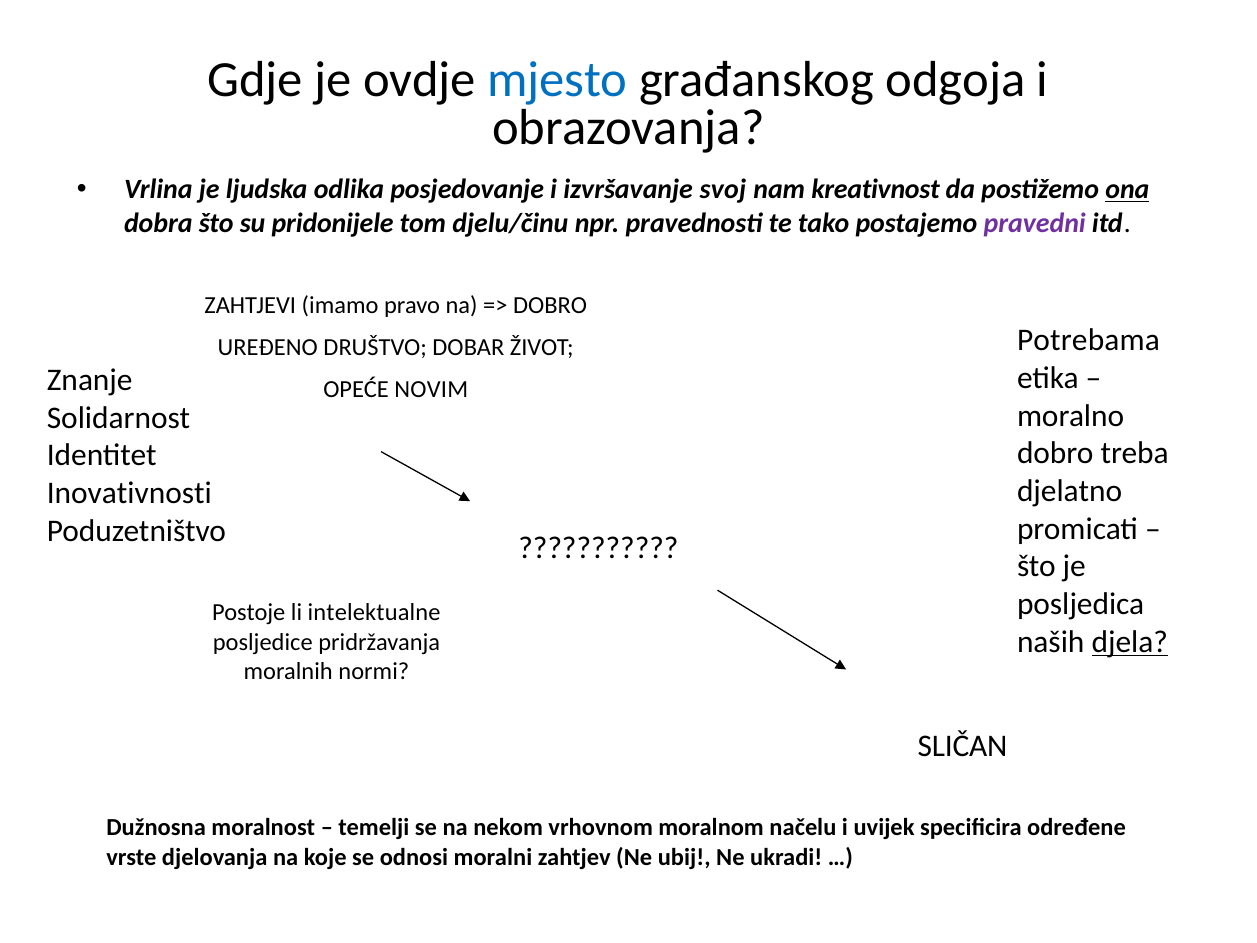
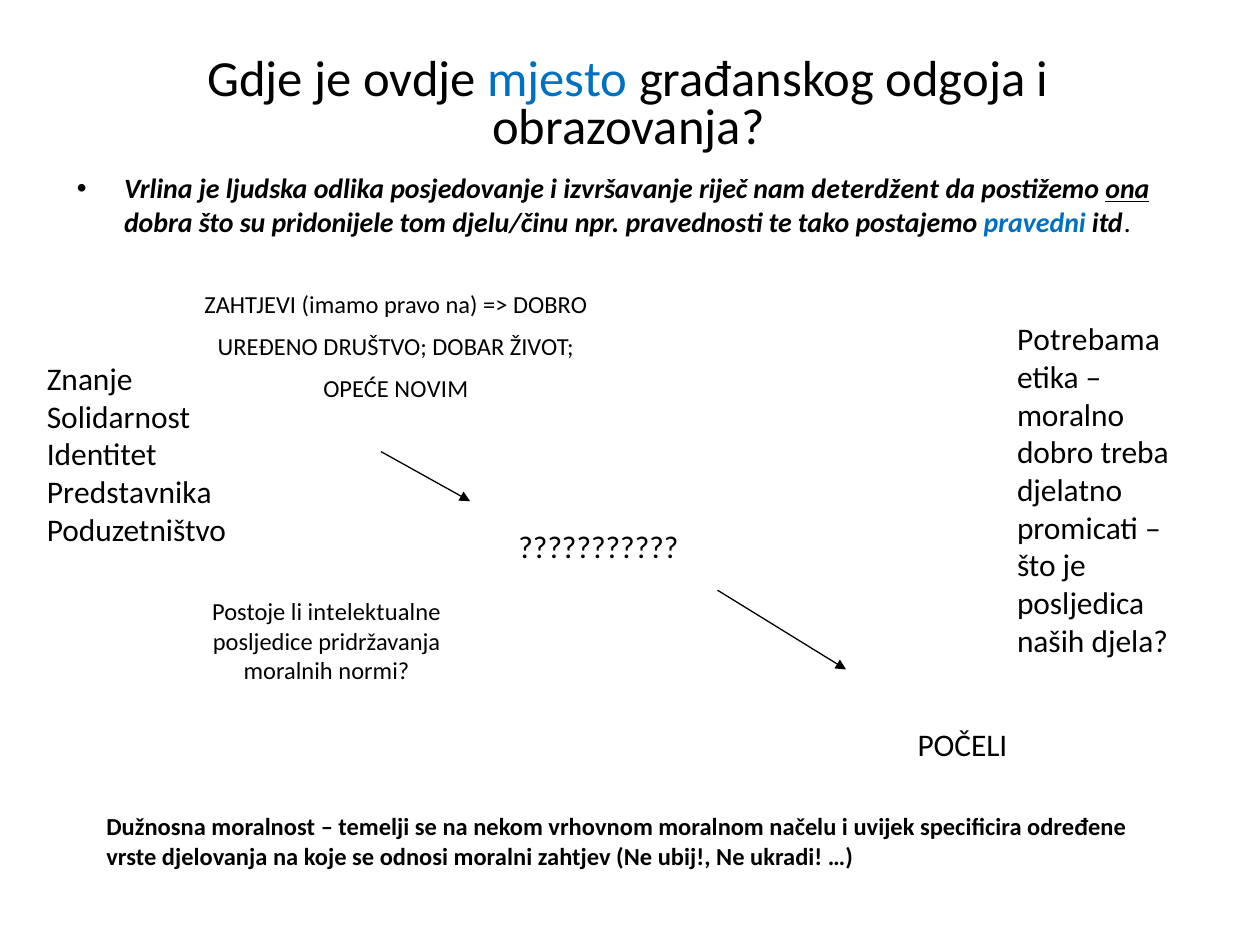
svoj: svoj -> riječ (723, 190)
kreativnost: kreativnost -> deterdžent (875, 190)
pravedni colour: purple -> blue (1035, 223)
Inovativnosti: Inovativnosti -> Predstavnika (129, 493)
djela underline: present -> none (1130, 642)
SLIČAN: SLIČAN -> POČELI (962, 746)
